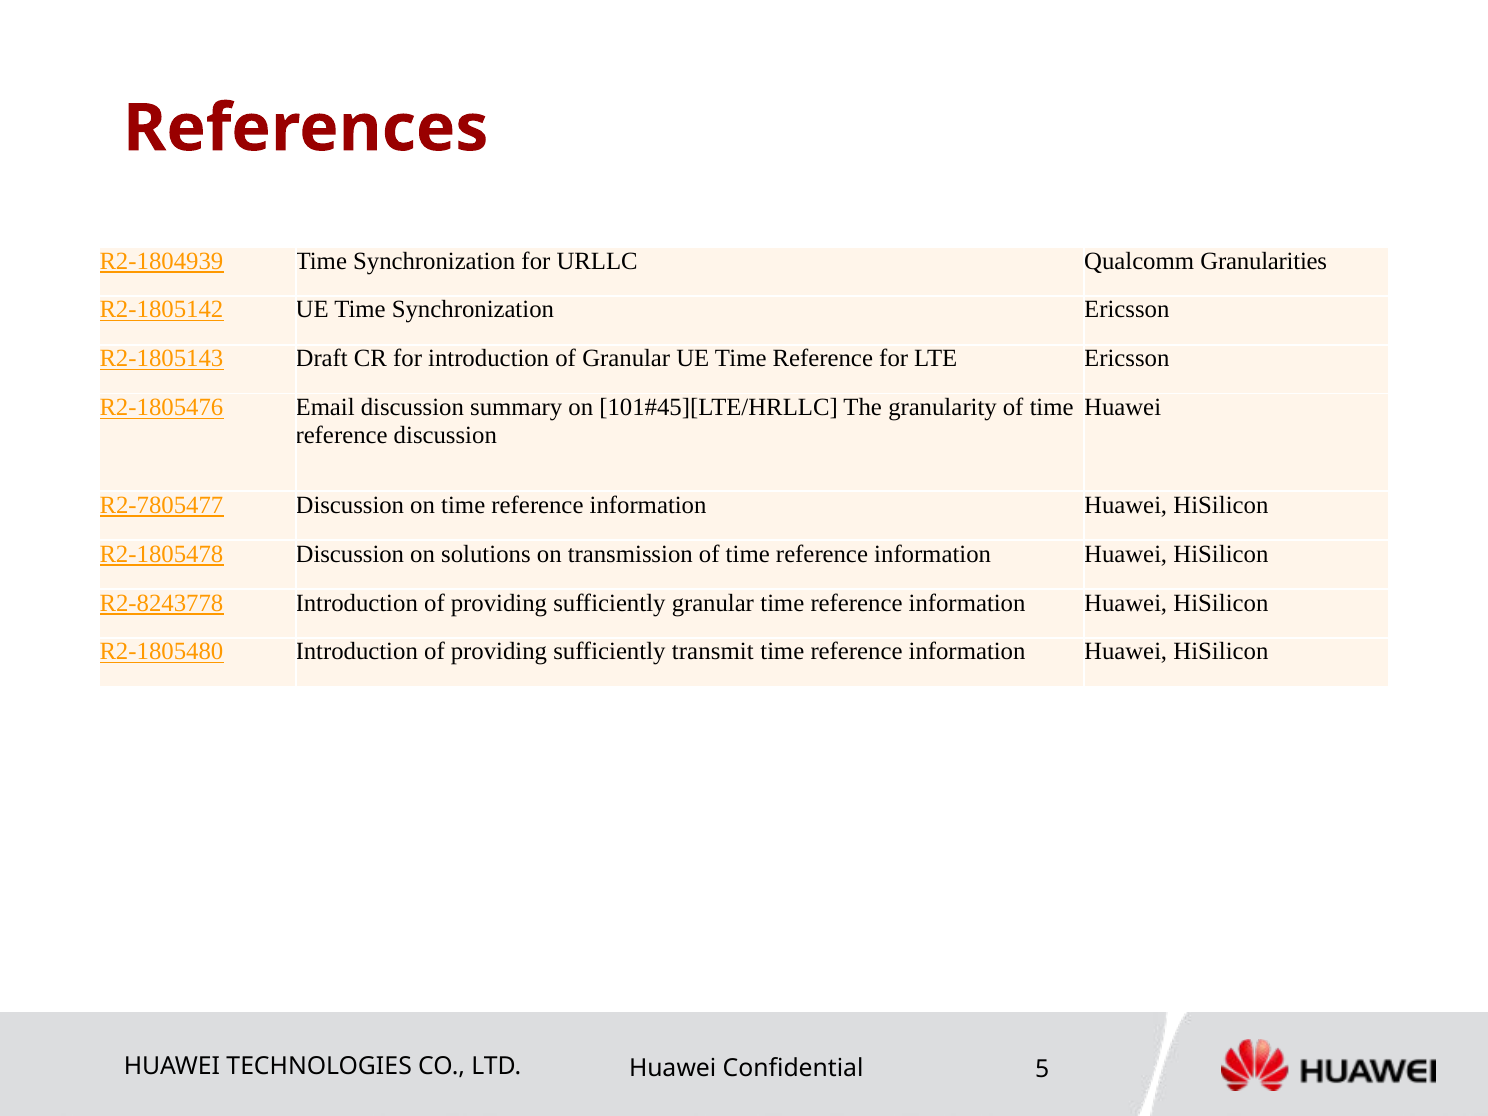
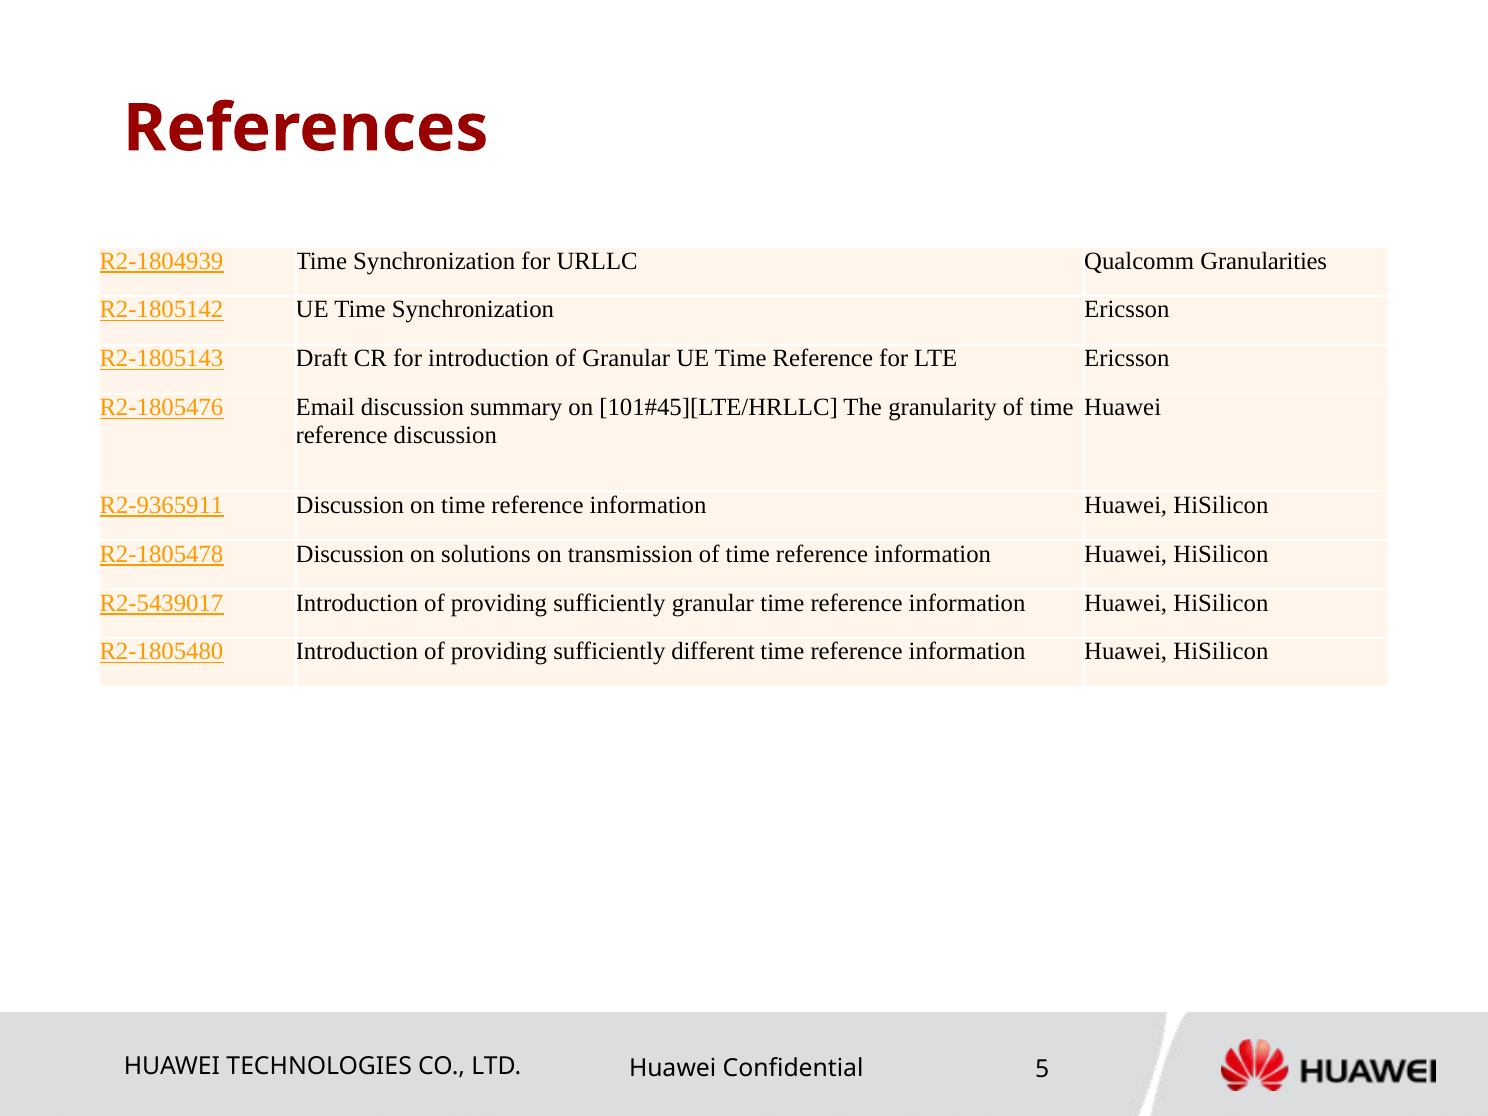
R2-7805477: R2-7805477 -> R2-9365911 (161, 505)
R2-8243778: R2-8243778 -> R2-5439017 (161, 603)
transmit: transmit -> different (713, 652)
